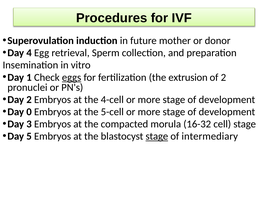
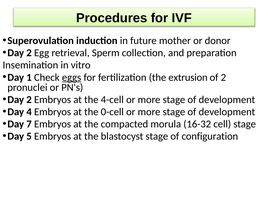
4: 4 -> 2 (29, 53)
0: 0 -> 4 (29, 112)
5-cell: 5-cell -> 0-cell (112, 112)
3: 3 -> 7 (29, 124)
stage underline: present -> none (157, 136)
intermediary: intermediary -> configuration (210, 136)
